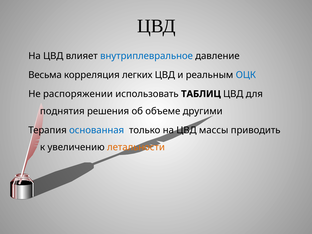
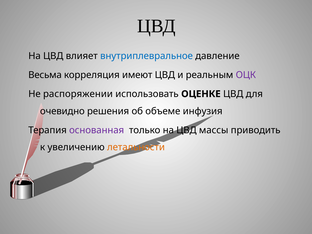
легких: легких -> имеют (137, 75)
ОЦК colour: blue -> purple (246, 75)
ТАБЛИЦ: ТАБЛИЦ -> ОЦЕНКЕ (201, 94)
поднятия: поднятия -> очевидно (62, 111)
другими: другими -> инфузия (203, 111)
основанная colour: blue -> purple (97, 130)
